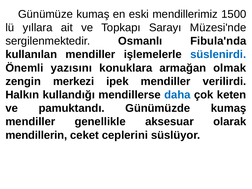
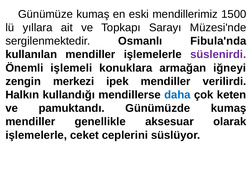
süslenirdi colour: blue -> purple (218, 54)
yazısını: yazısını -> işlemeli (71, 68)
olmak: olmak -> iğneyi (230, 68)
mendillerin: mendillerin -> işlemelerle (36, 135)
